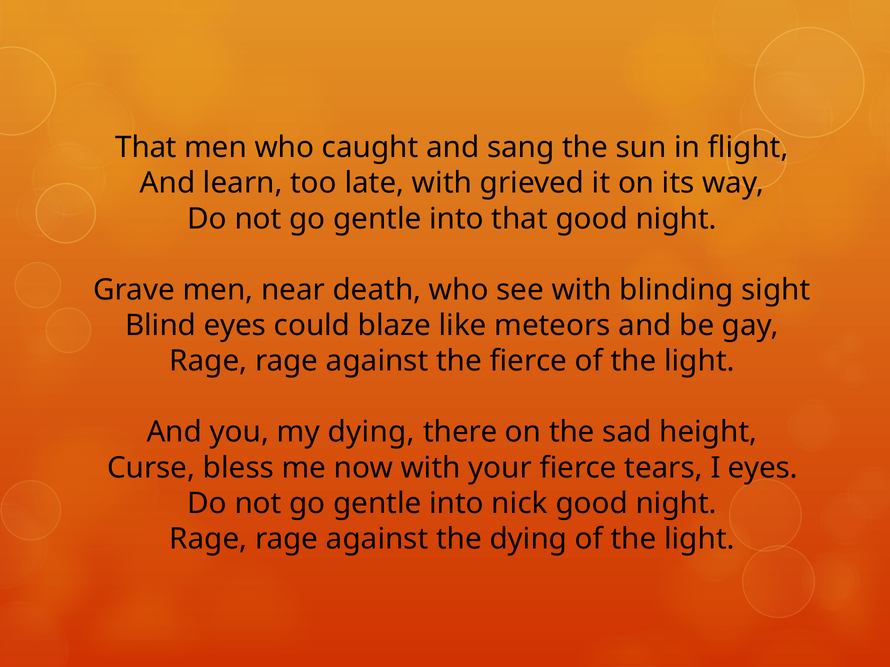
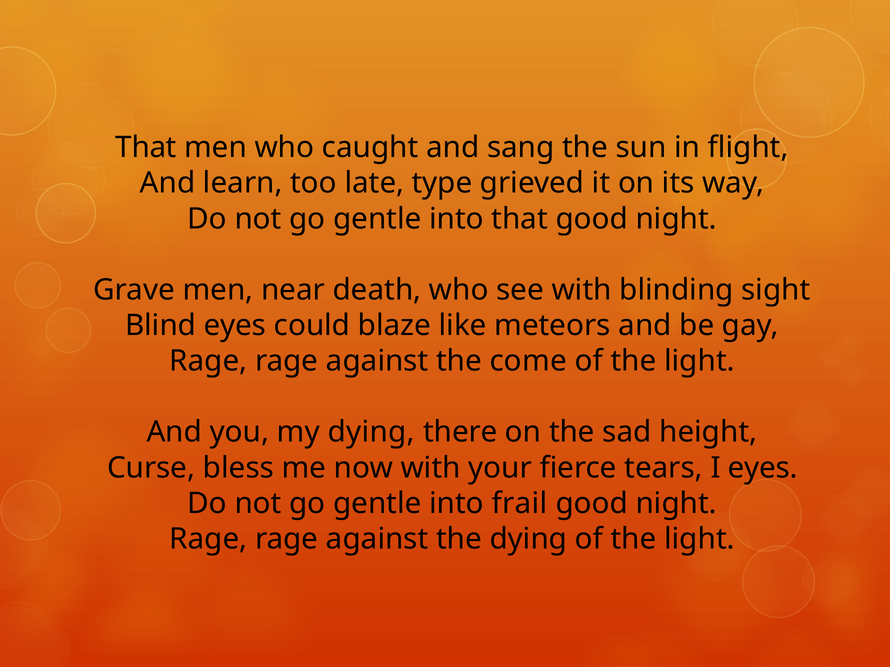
late with: with -> type (442, 183)
the fierce: fierce -> come (528, 361)
nick: nick -> frail (520, 504)
